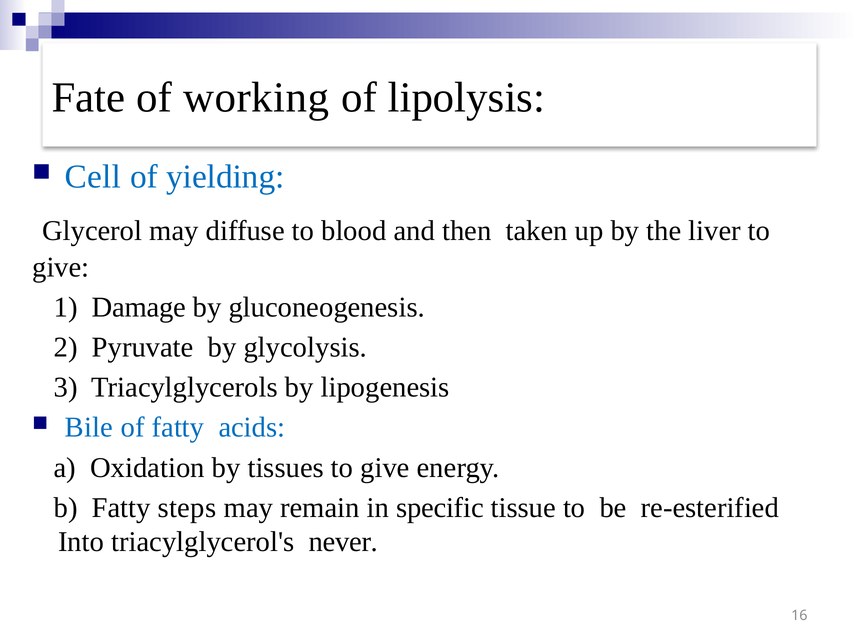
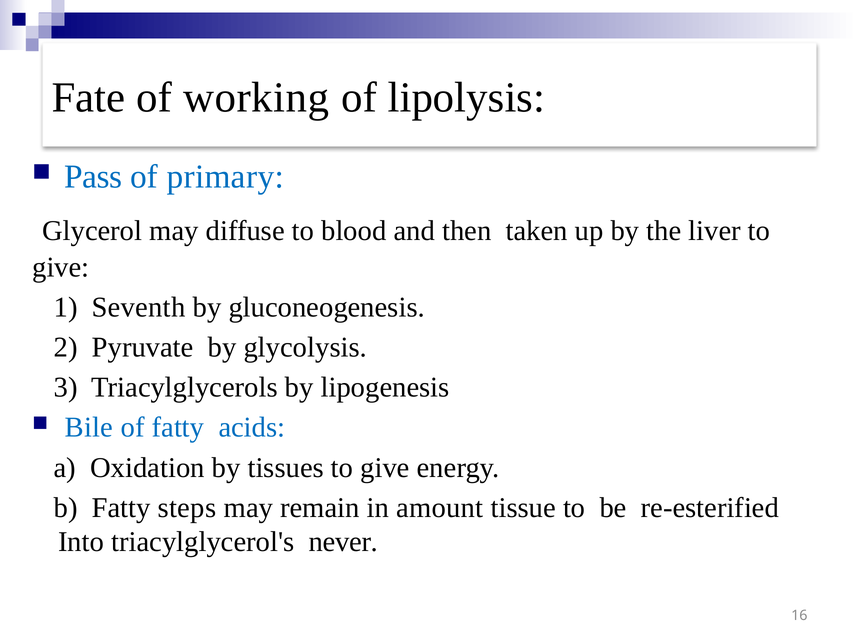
Cell: Cell -> Pass (93, 177)
yielding: yielding -> primary (225, 177)
Damage: Damage -> Seventh (139, 307)
specific: specific -> amount (440, 508)
